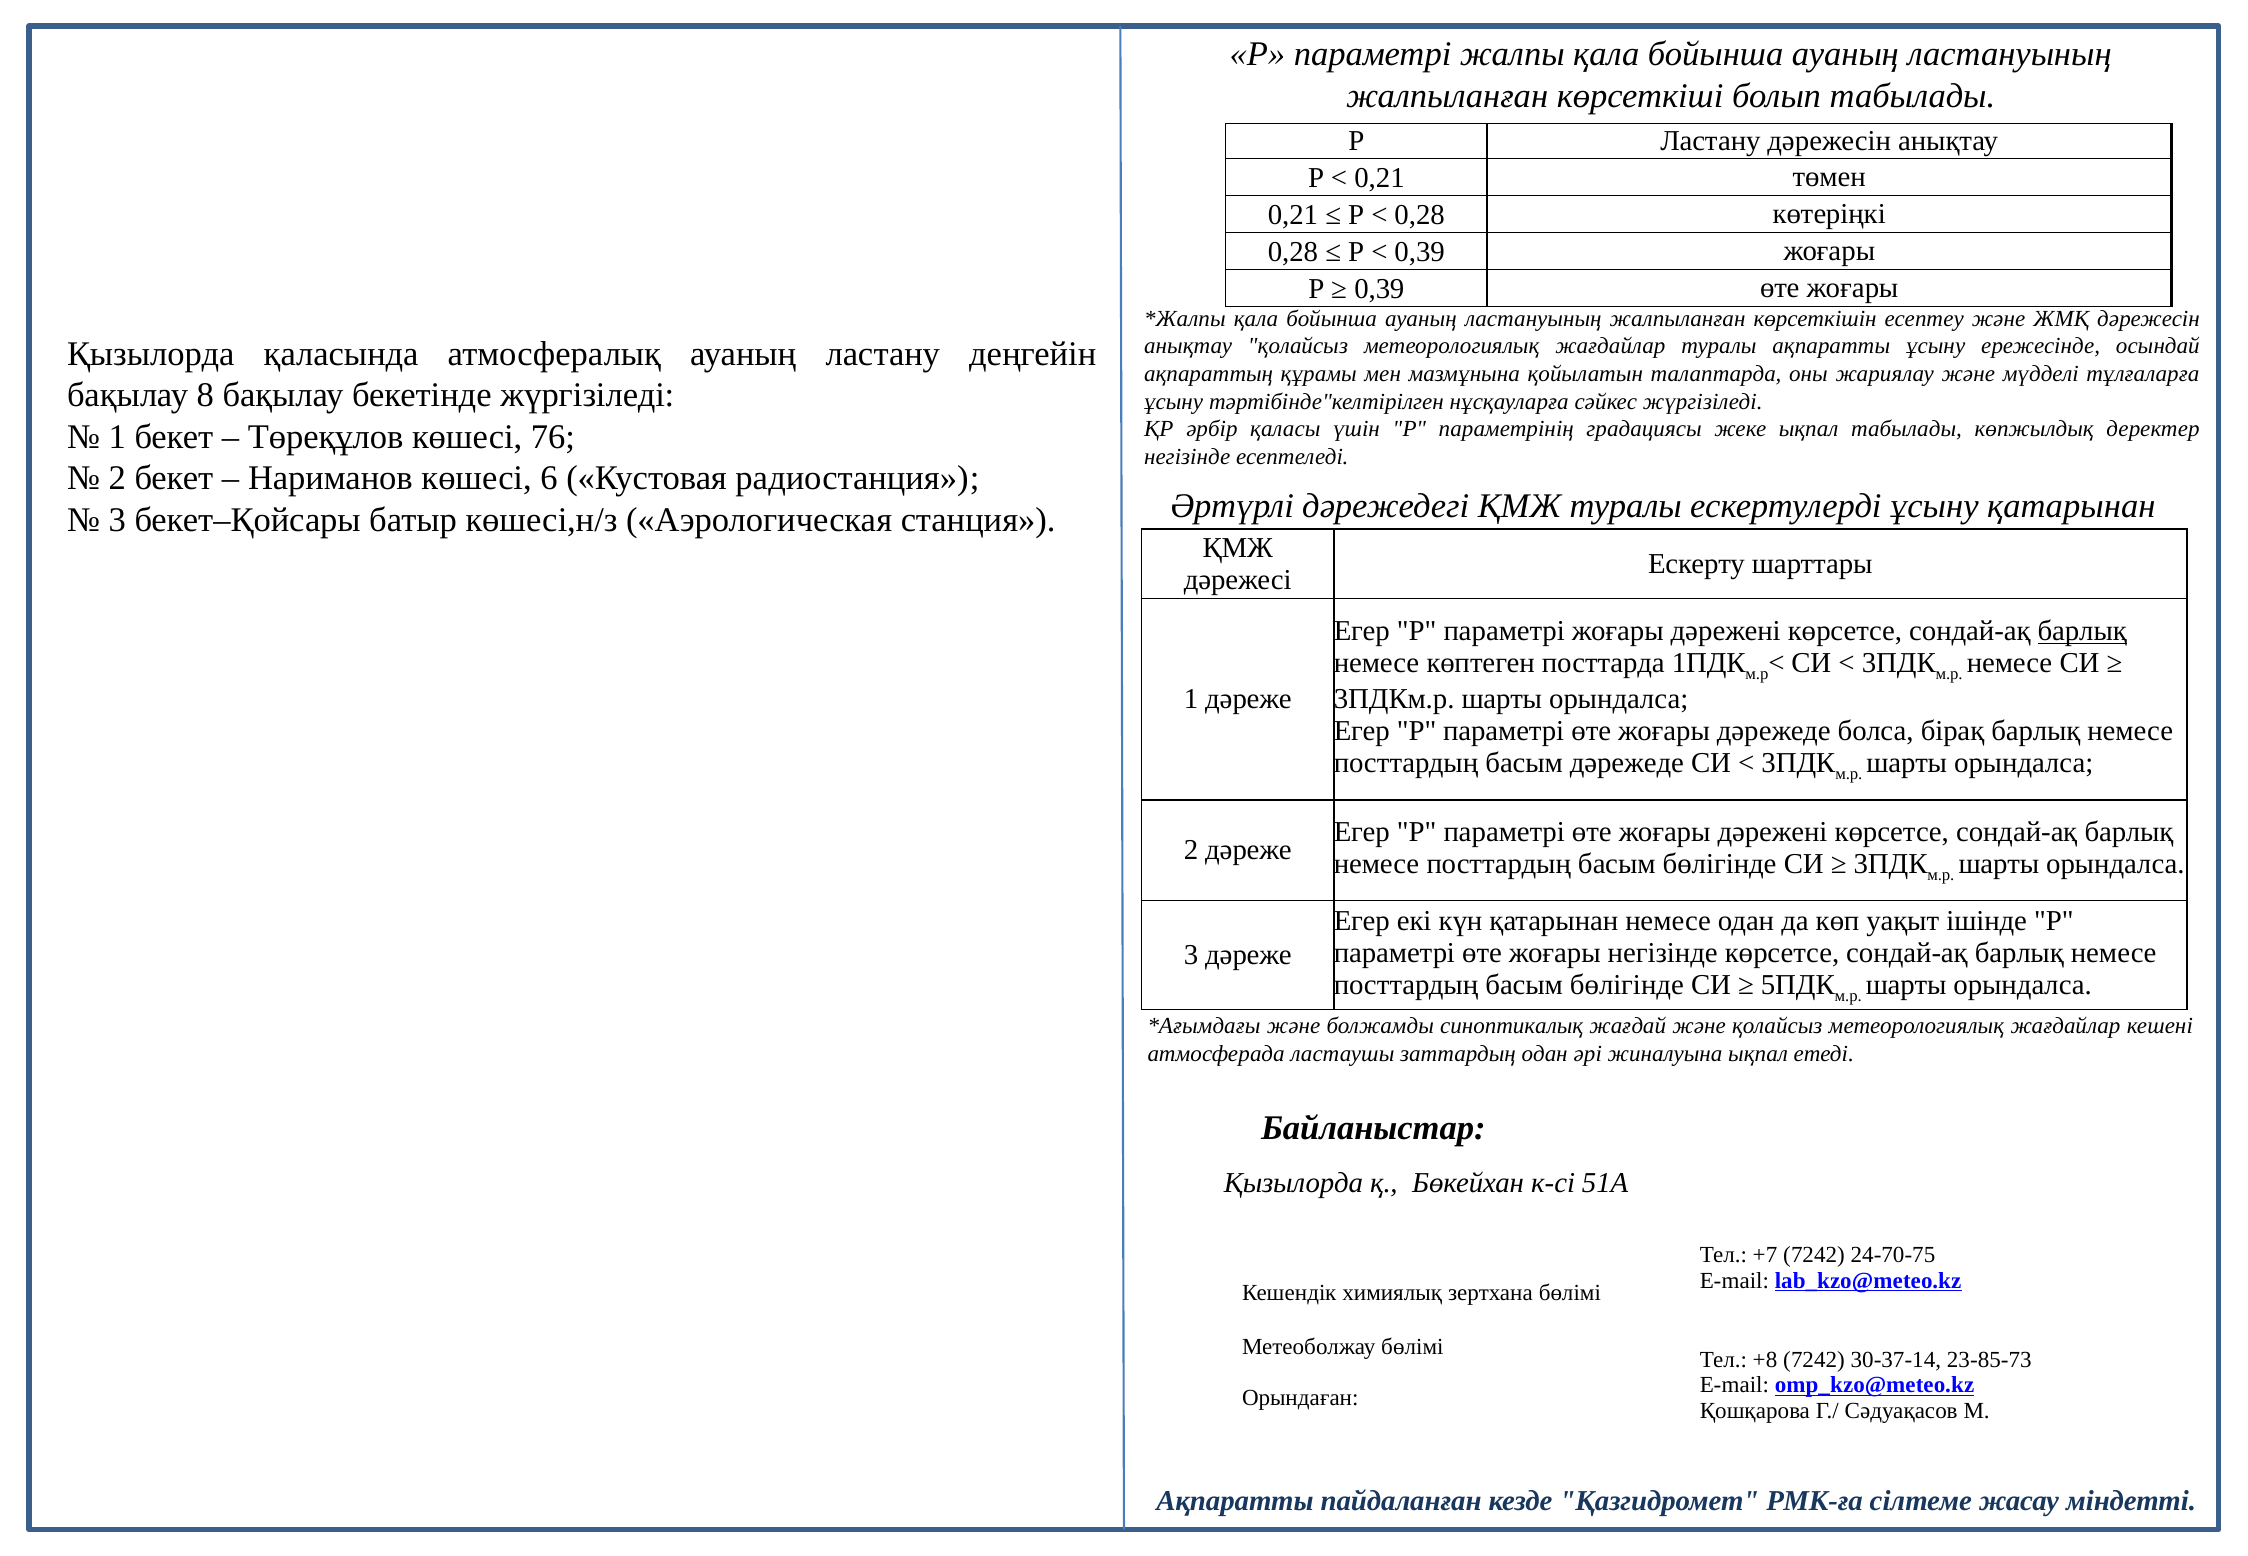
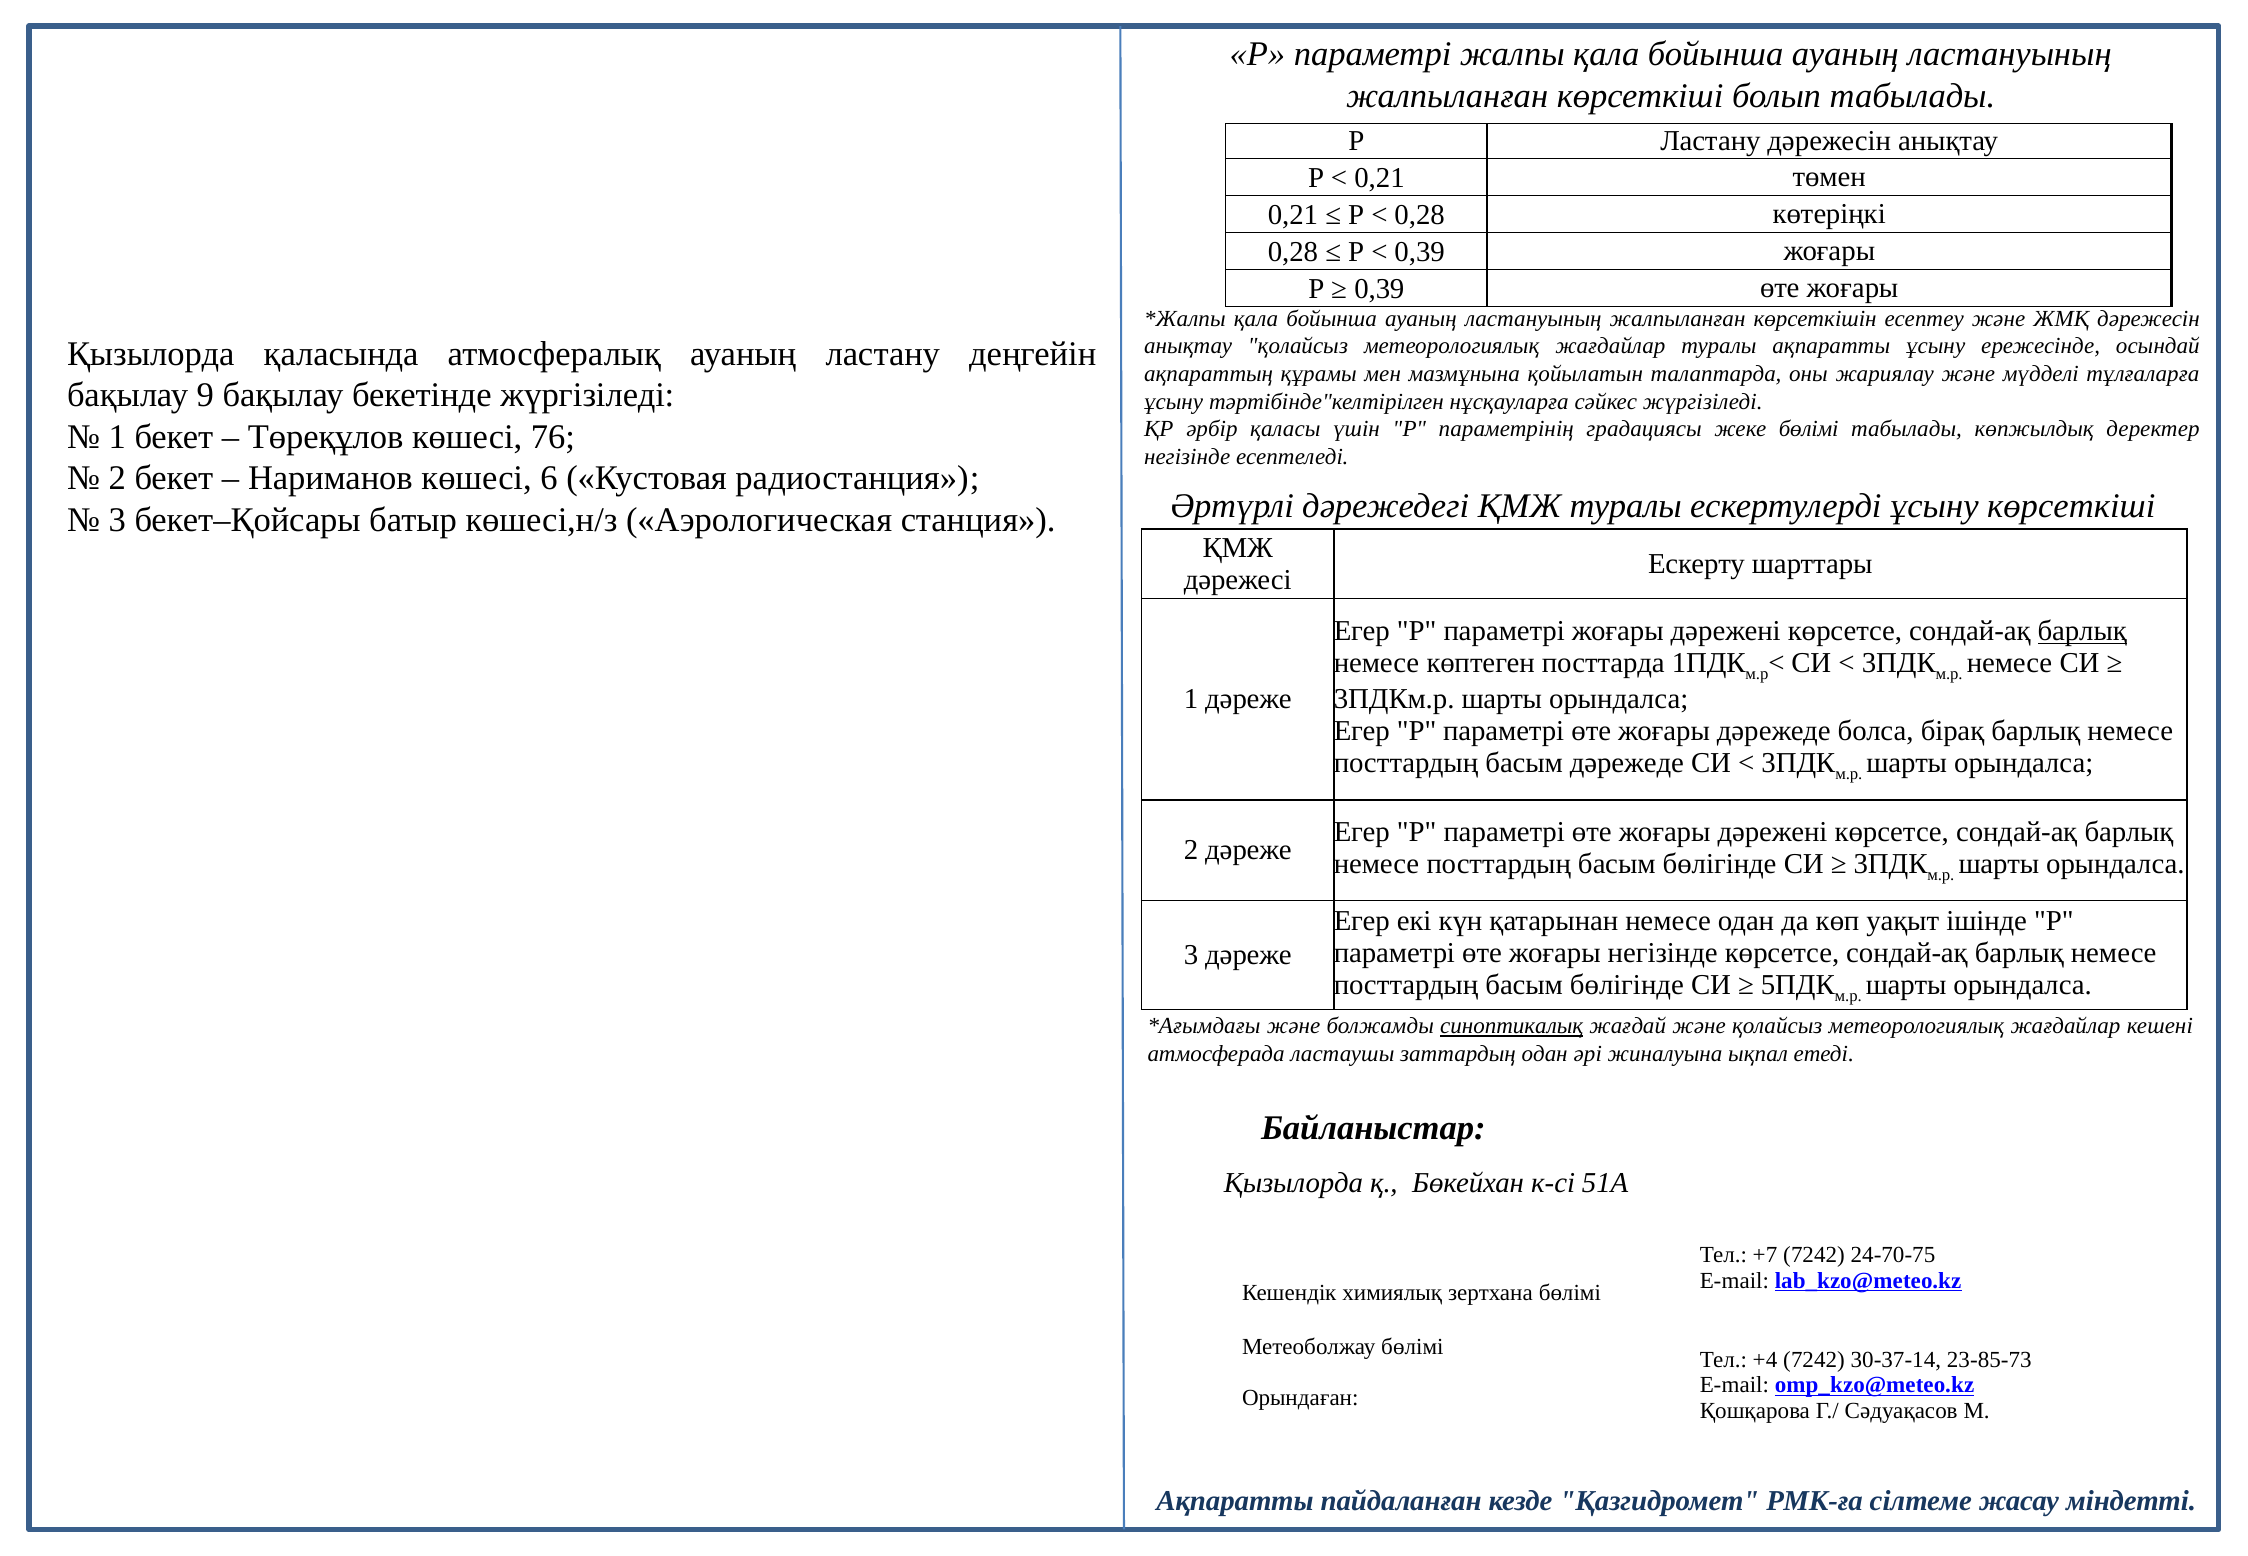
8: 8 -> 9 (205, 395)
жеке ықпал: ықпал -> бөлімі (1809, 429)
ұсыну қатарынан: қатарынан -> көрсеткіші (2071, 506)
синоптикалық underline: none -> present (1512, 1026)
+8: +8 -> +4 (1765, 1360)
